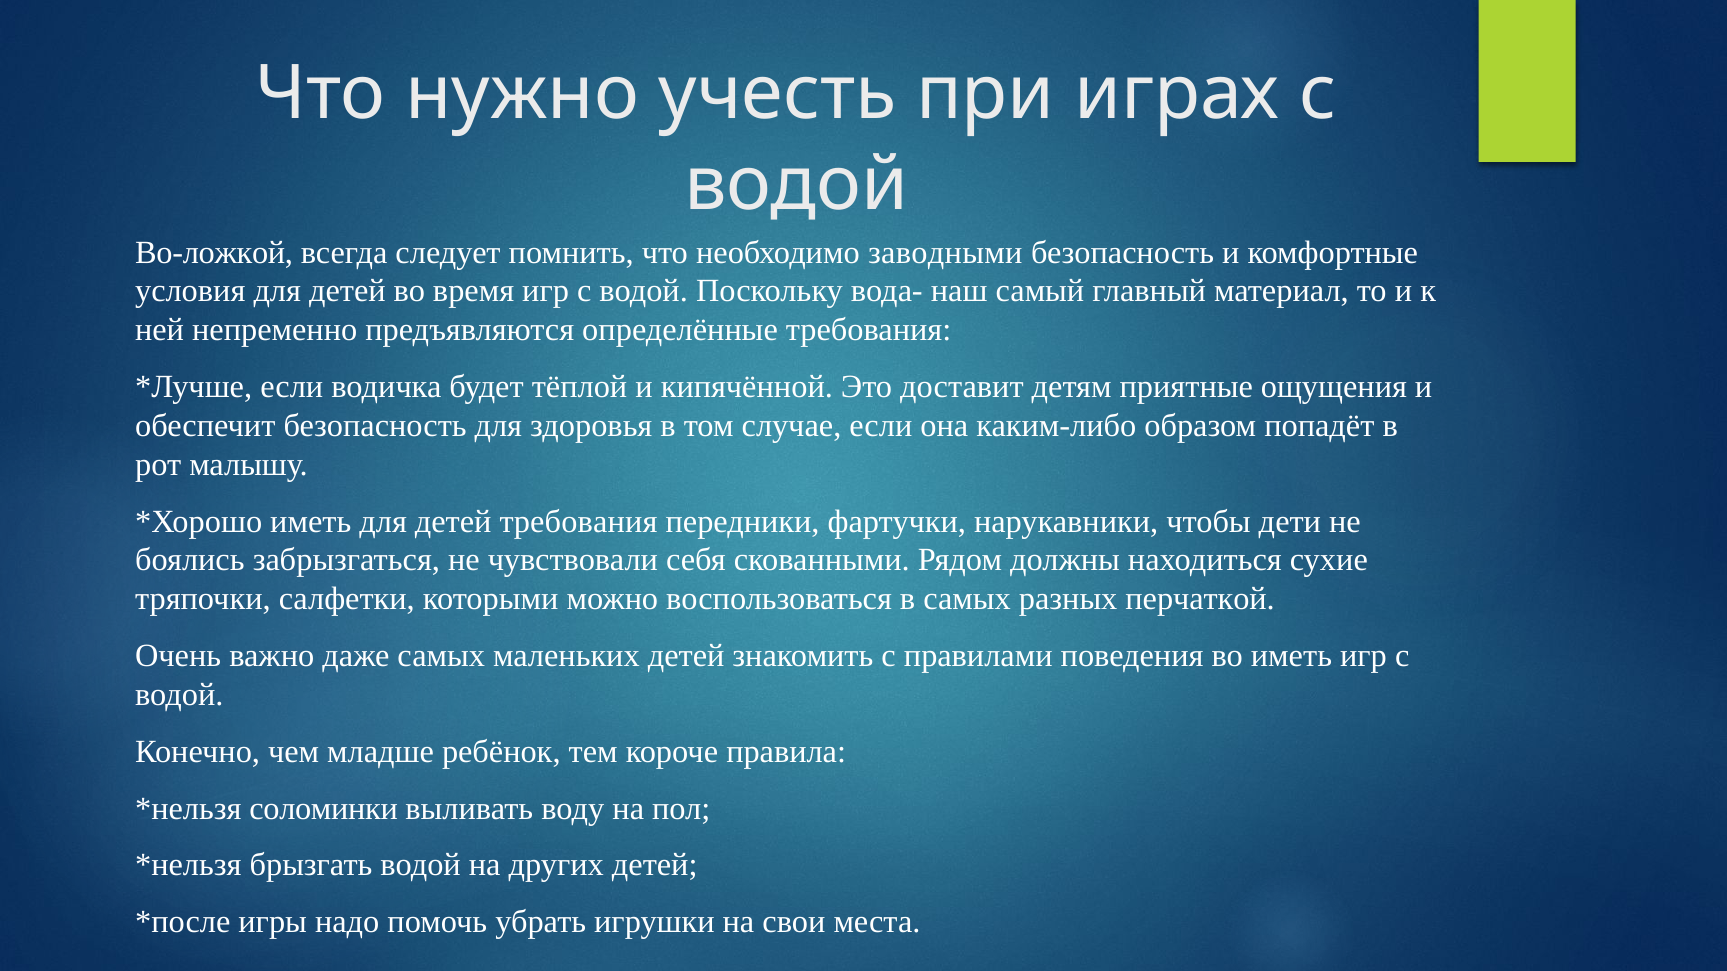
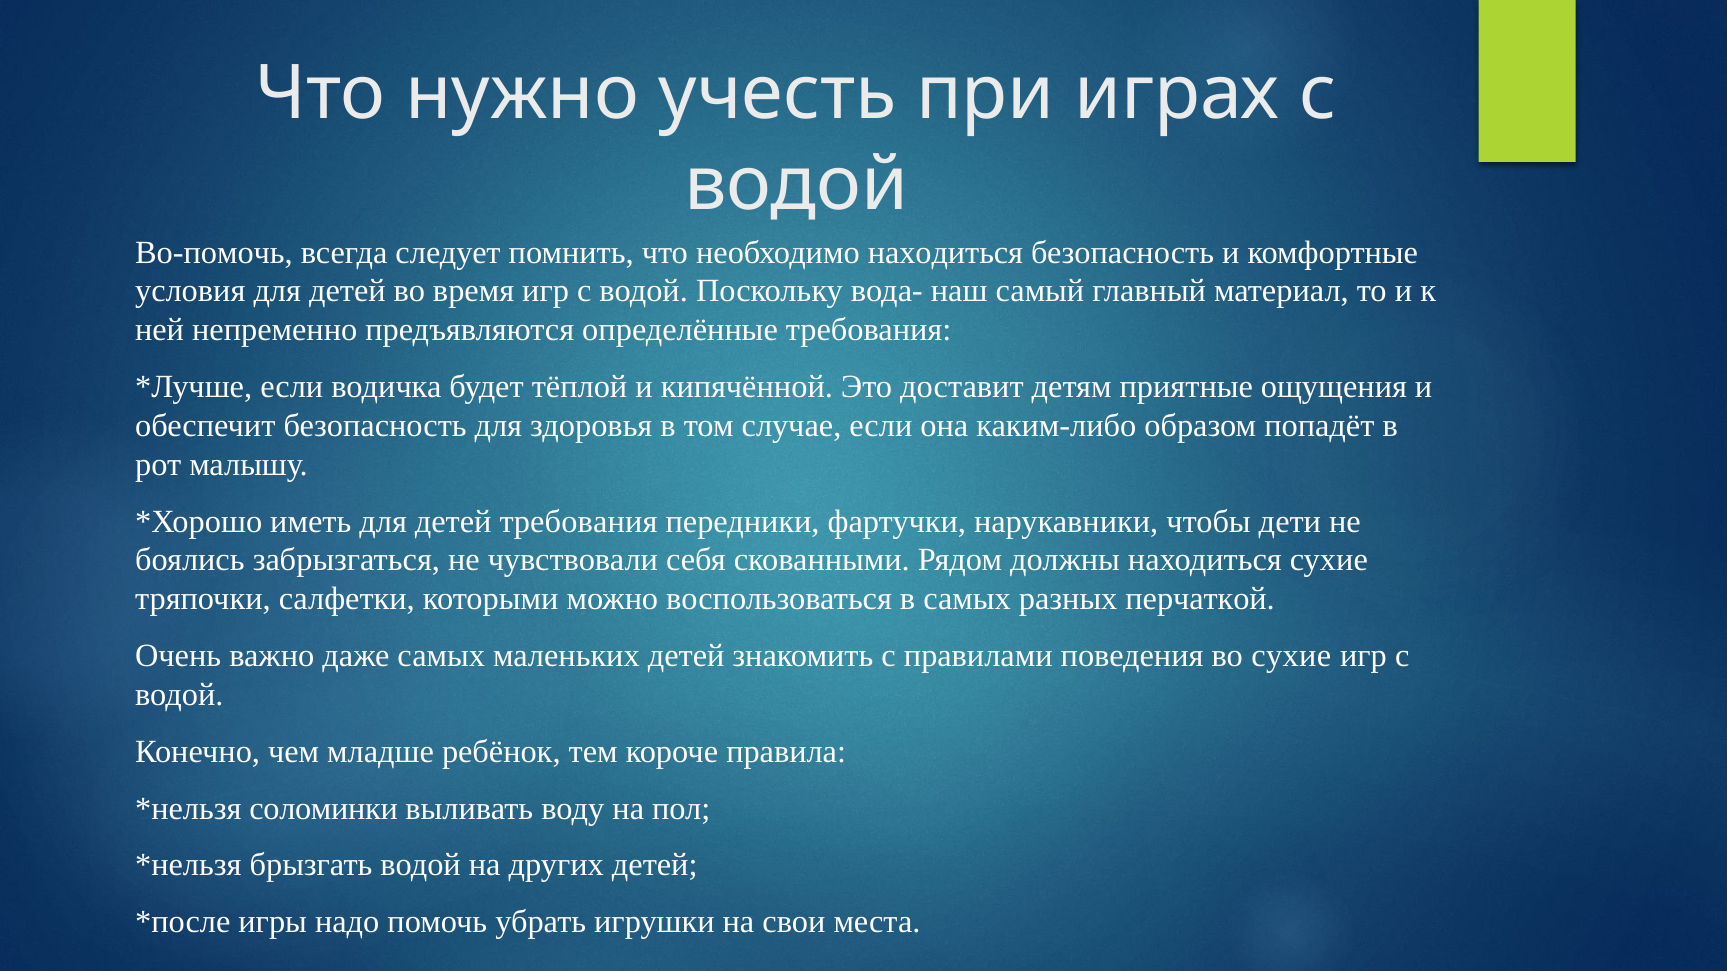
Во-ложкой: Во-ложкой -> Во-помочь (214, 253)
необходимо заводными: заводными -> находиться (945, 253)
во иметь: иметь -> сухие (1291, 656)
